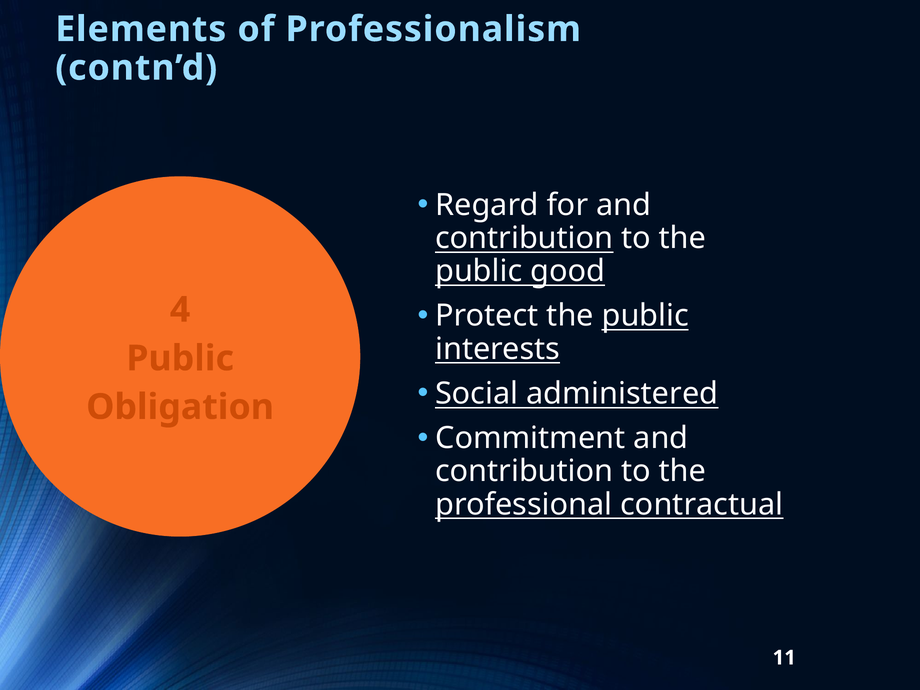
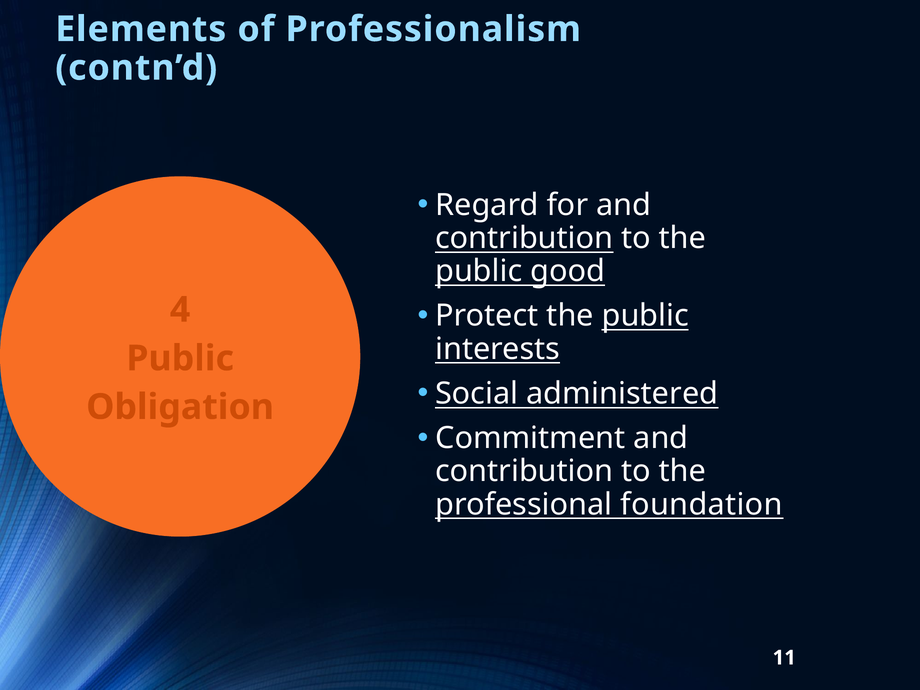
contractual: contractual -> foundation (702, 504)
